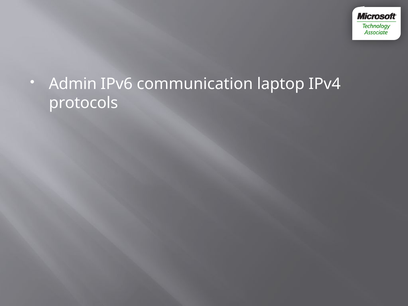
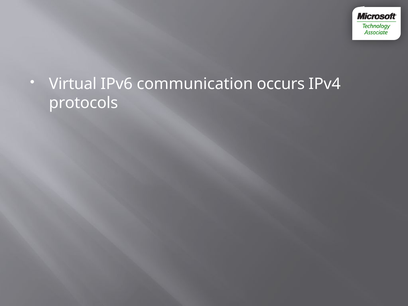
Admin: Admin -> Virtual (73, 84)
laptop: laptop -> occurs (281, 84)
